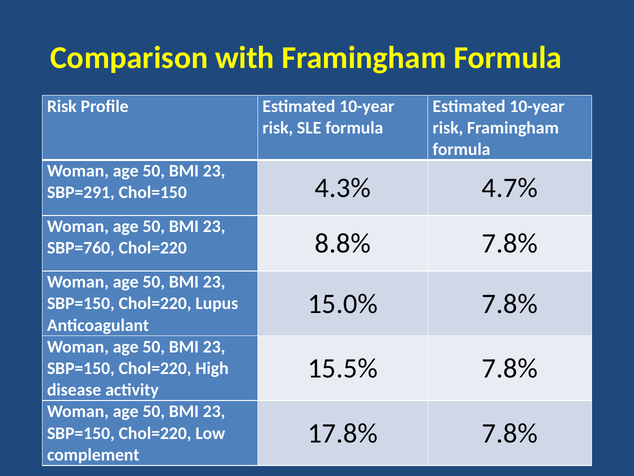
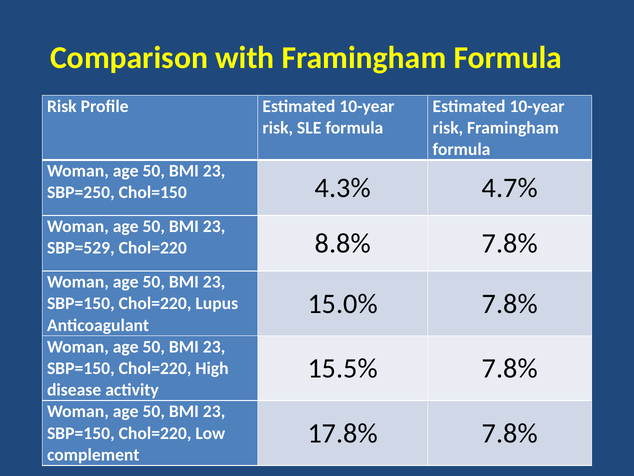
SBP=291: SBP=291 -> SBP=250 (81, 192)
SBP=760: SBP=760 -> SBP=529 (81, 248)
